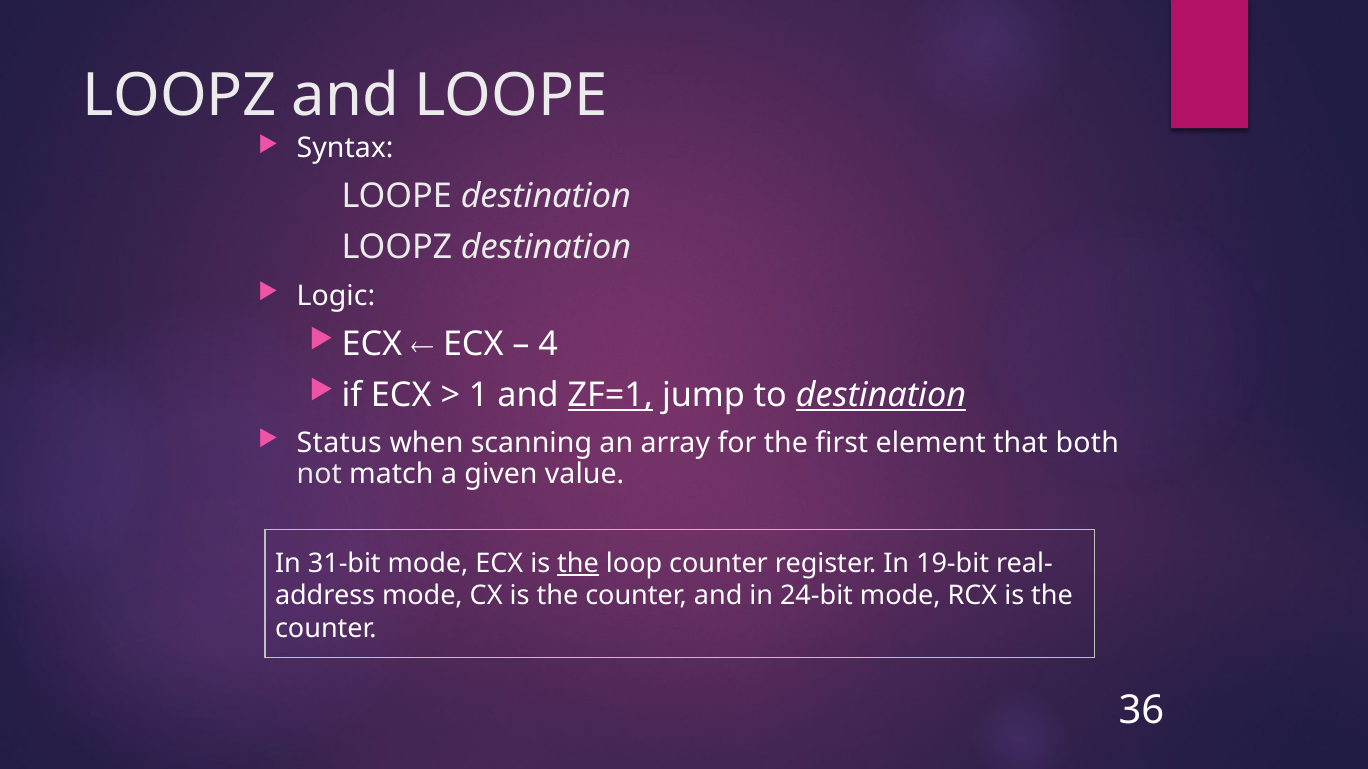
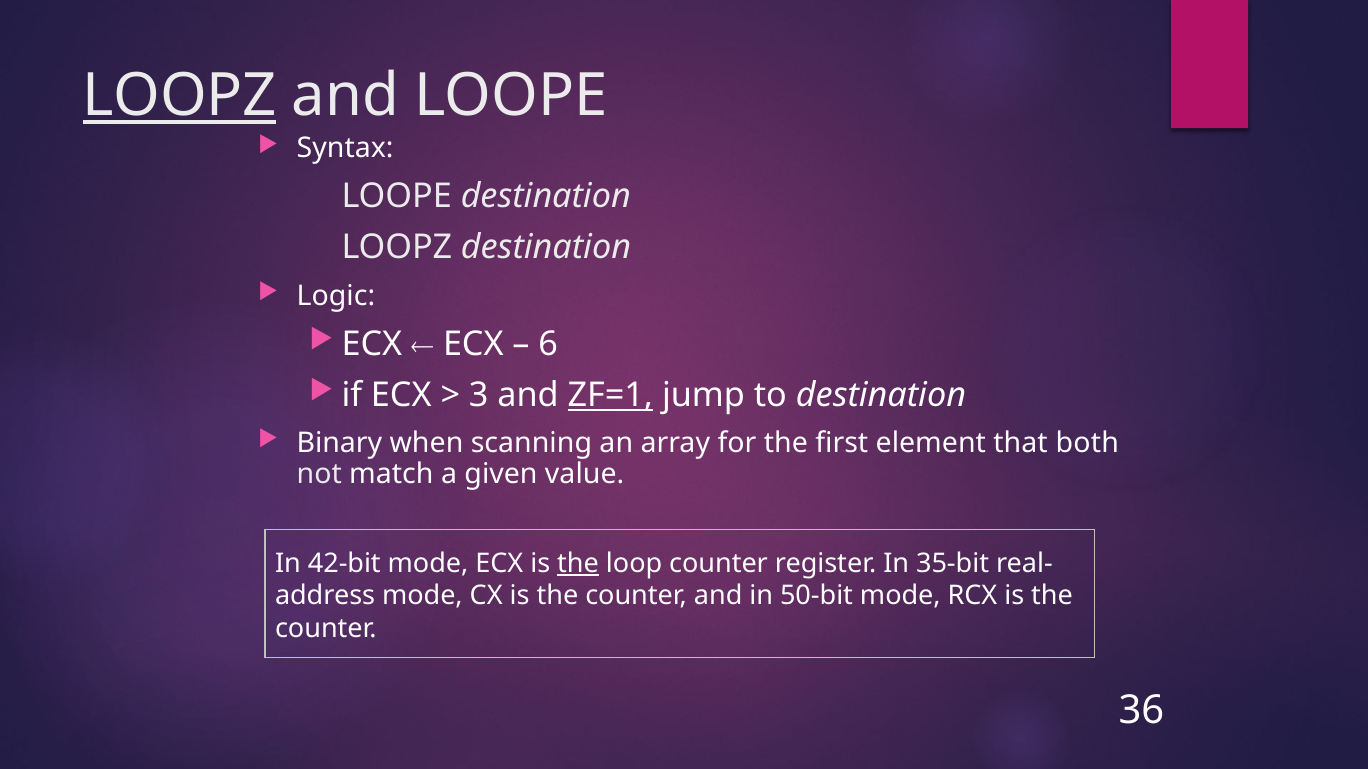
LOOPZ underline: none -> present (180, 96)
4: 4 -> 6 (548, 344)
1: 1 -> 3 (479, 395)
destination underline: present -> none (881, 395)
Status: Status -> Binary (339, 443)
31-bit: 31-bit -> 42-bit (344, 564)
19-bit: 19-bit -> 35-bit (953, 564)
24-bit: 24-bit -> 50-bit (817, 596)
